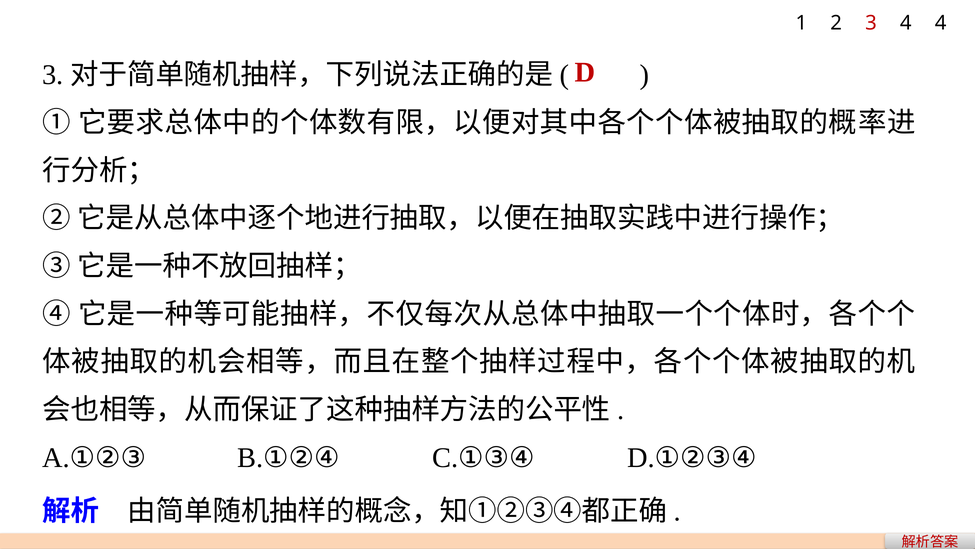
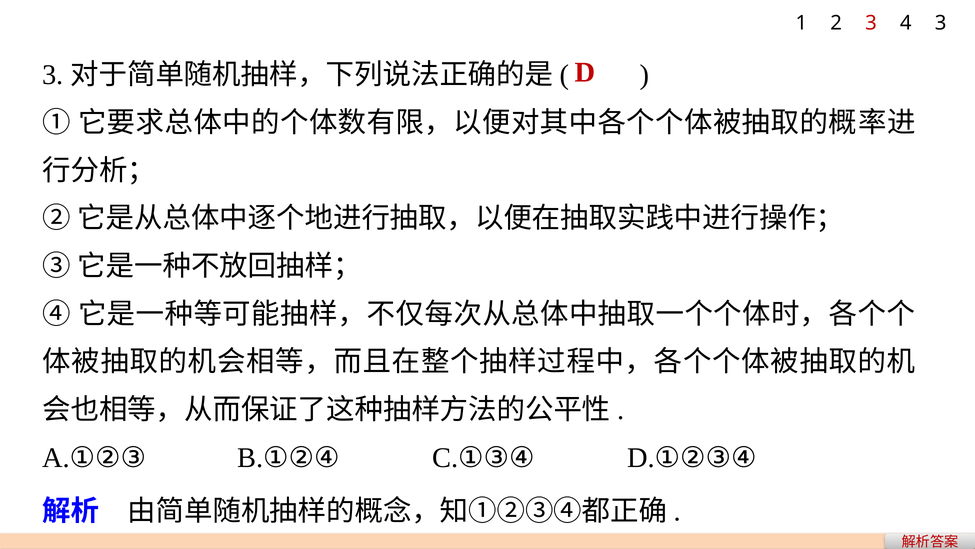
4 4: 4 -> 3 (941, 23)
